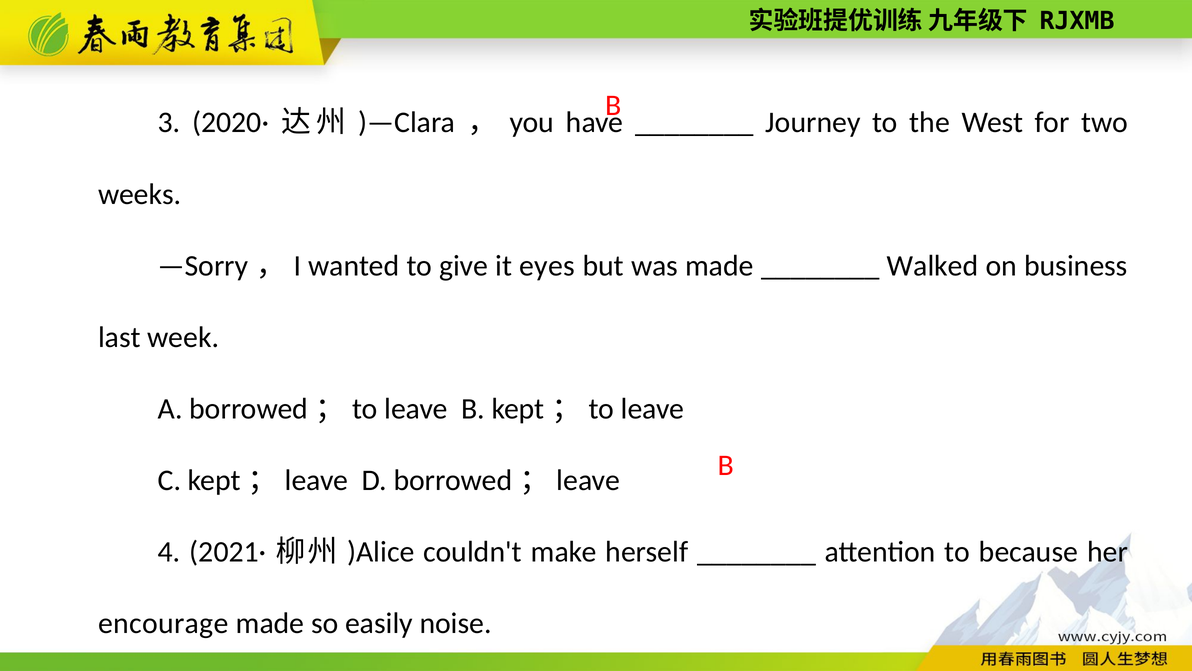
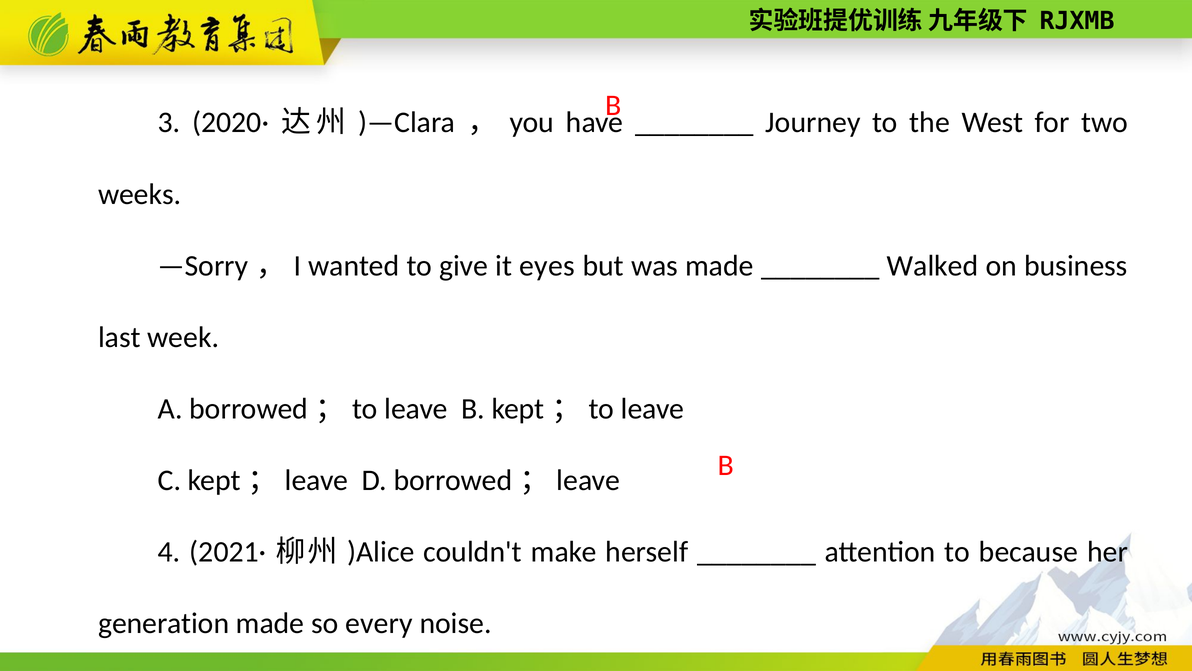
encourage: encourage -> generation (164, 623)
easily: easily -> every (379, 623)
